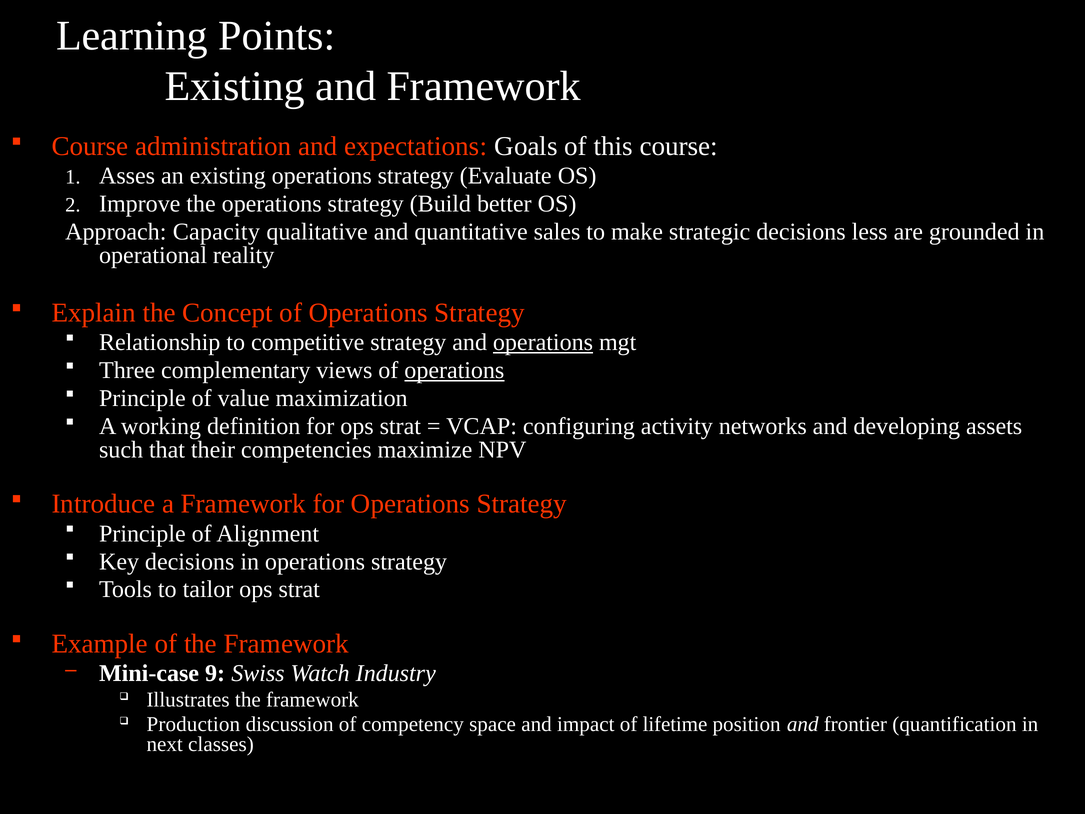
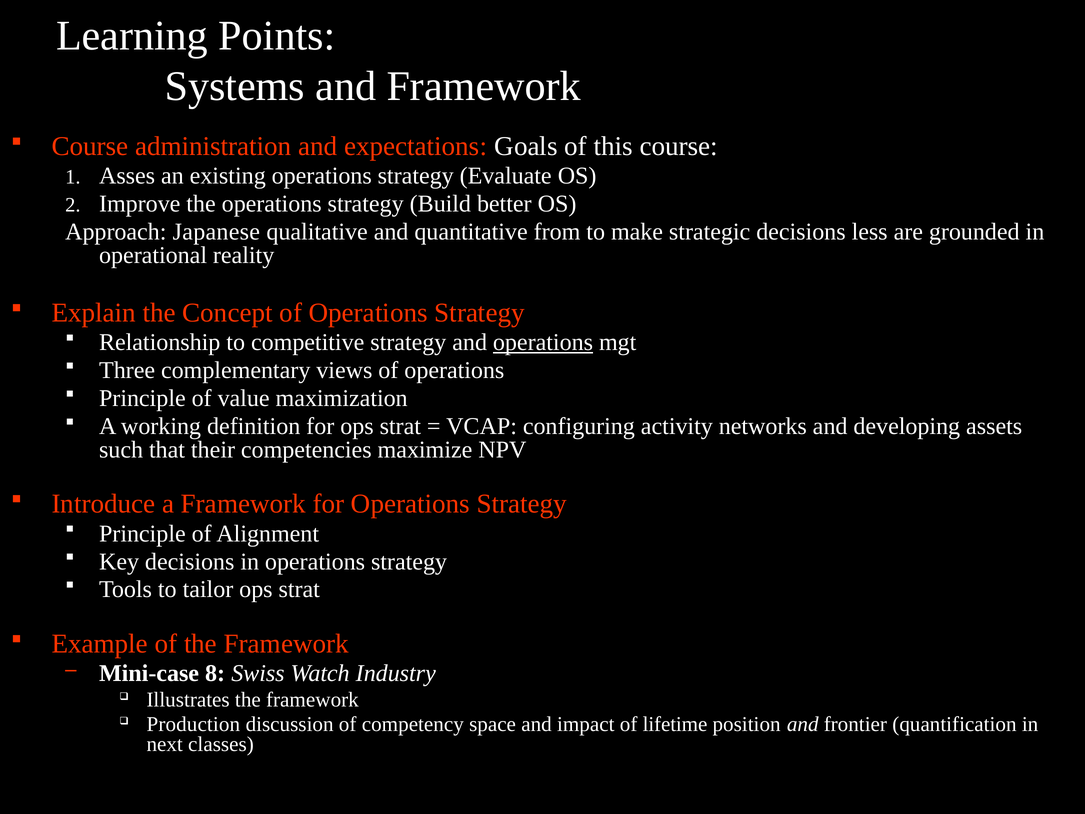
Existing: Existing -> Systems (235, 86)
Capacity: Capacity -> Japanese (216, 232)
sales: sales -> from (557, 232)
operations underline: present -> none (454, 370)
9: 9 -> 8 (215, 673)
